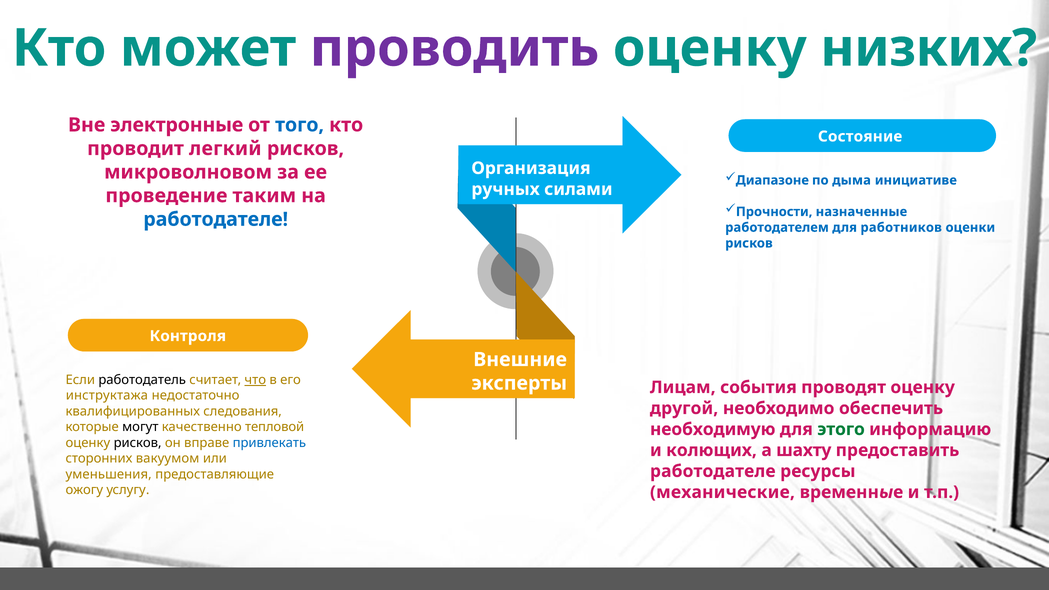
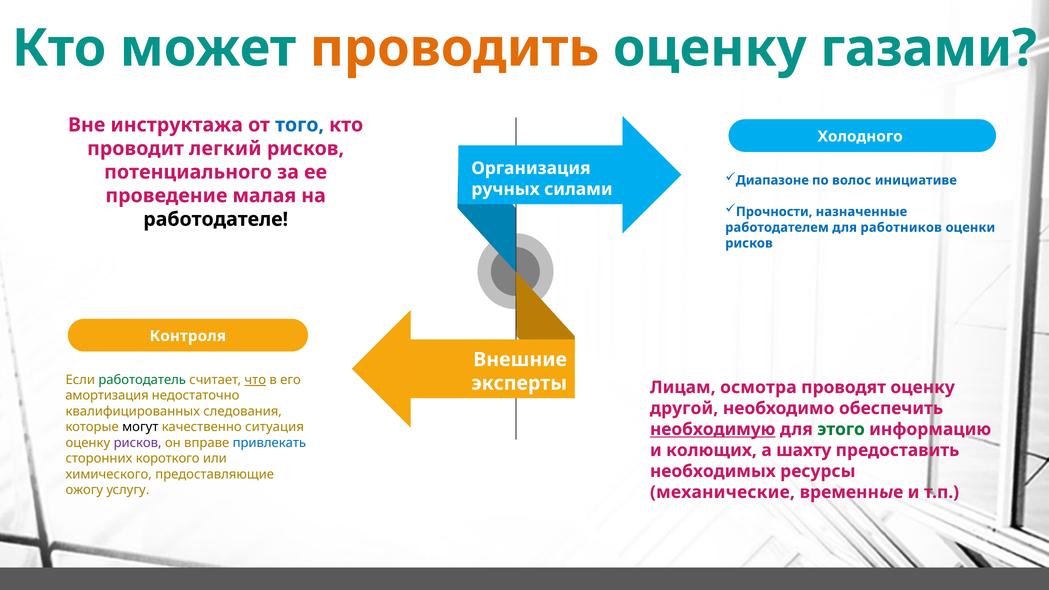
проводить colour: purple -> orange (455, 48)
низких: низких -> газами (929, 48)
электронные: электронные -> инструктажа (177, 125)
Состояние: Состояние -> Холодного (860, 137)
микроволновом: микроволновом -> потенциального (188, 172)
дыма: дыма -> волос (852, 180)
таким: таким -> малая (264, 196)
работодателе colour: blue -> black (216, 219)
работодатель colour: black -> green (142, 380)
события: события -> осмотра (758, 387)
инструктажа: инструктажа -> амортизация (107, 396)
тепловой: тепловой -> ситуация (275, 427)
необходимую underline: none -> present (713, 429)
рисков colour: black -> purple (138, 443)
вакуумом: вакуумом -> короткого (168, 459)
работодателе: работодателе -> необходимых (713, 471)
уменьшения: уменьшения -> химического (109, 474)
